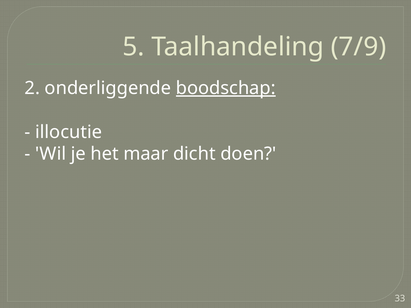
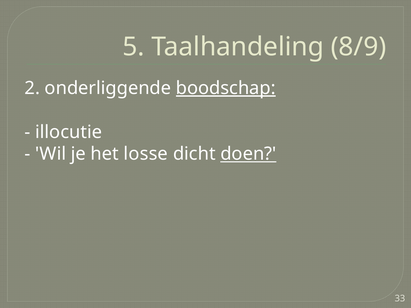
7/9: 7/9 -> 8/9 (359, 47)
maar: maar -> losse (146, 154)
doen underline: none -> present (248, 154)
